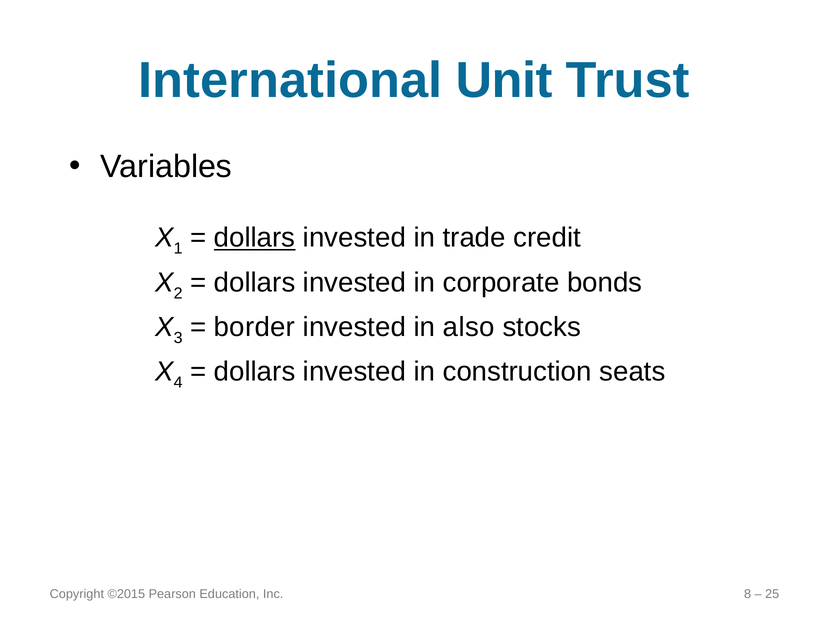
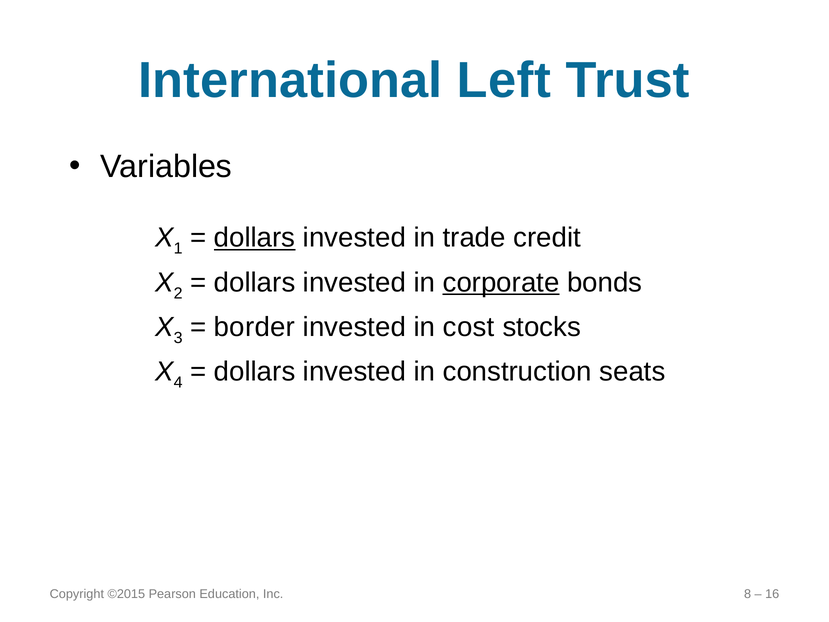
Unit: Unit -> Left (504, 80)
corporate underline: none -> present (501, 282)
also: also -> cost (469, 327)
25: 25 -> 16 (772, 594)
